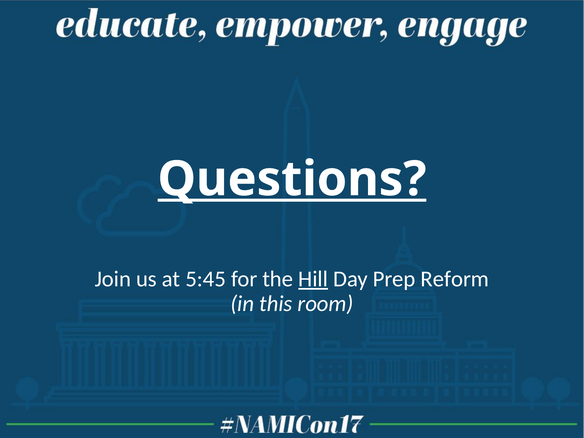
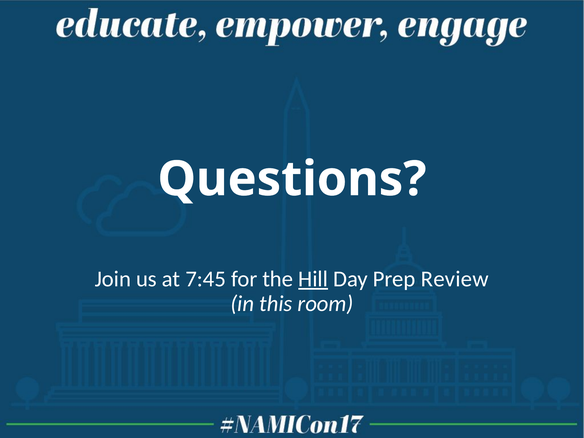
Questions underline: present -> none (292, 179)
5:45: 5:45 -> 7:45 (206, 279)
Reform: Reform -> Review (455, 279)
